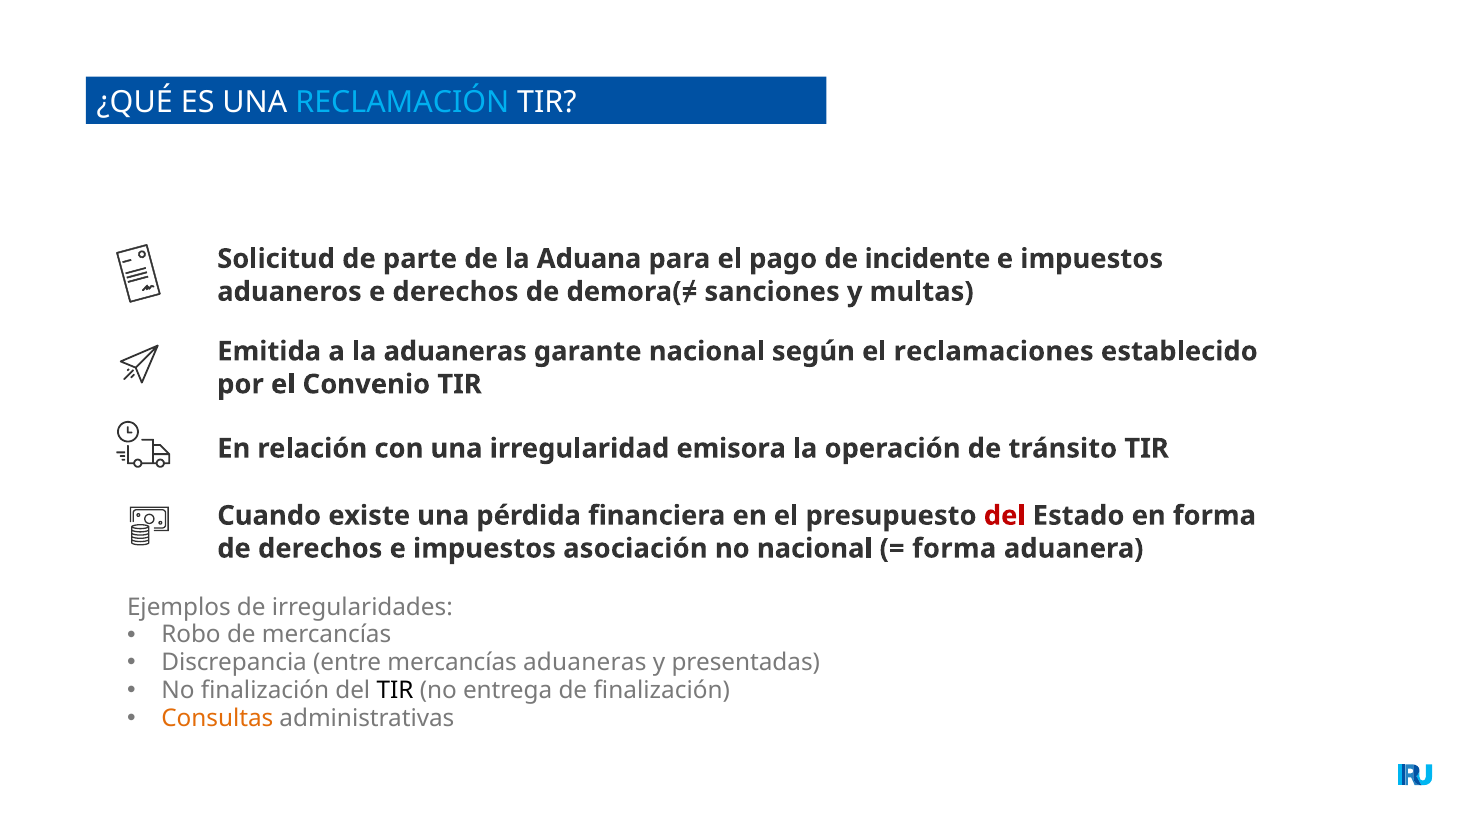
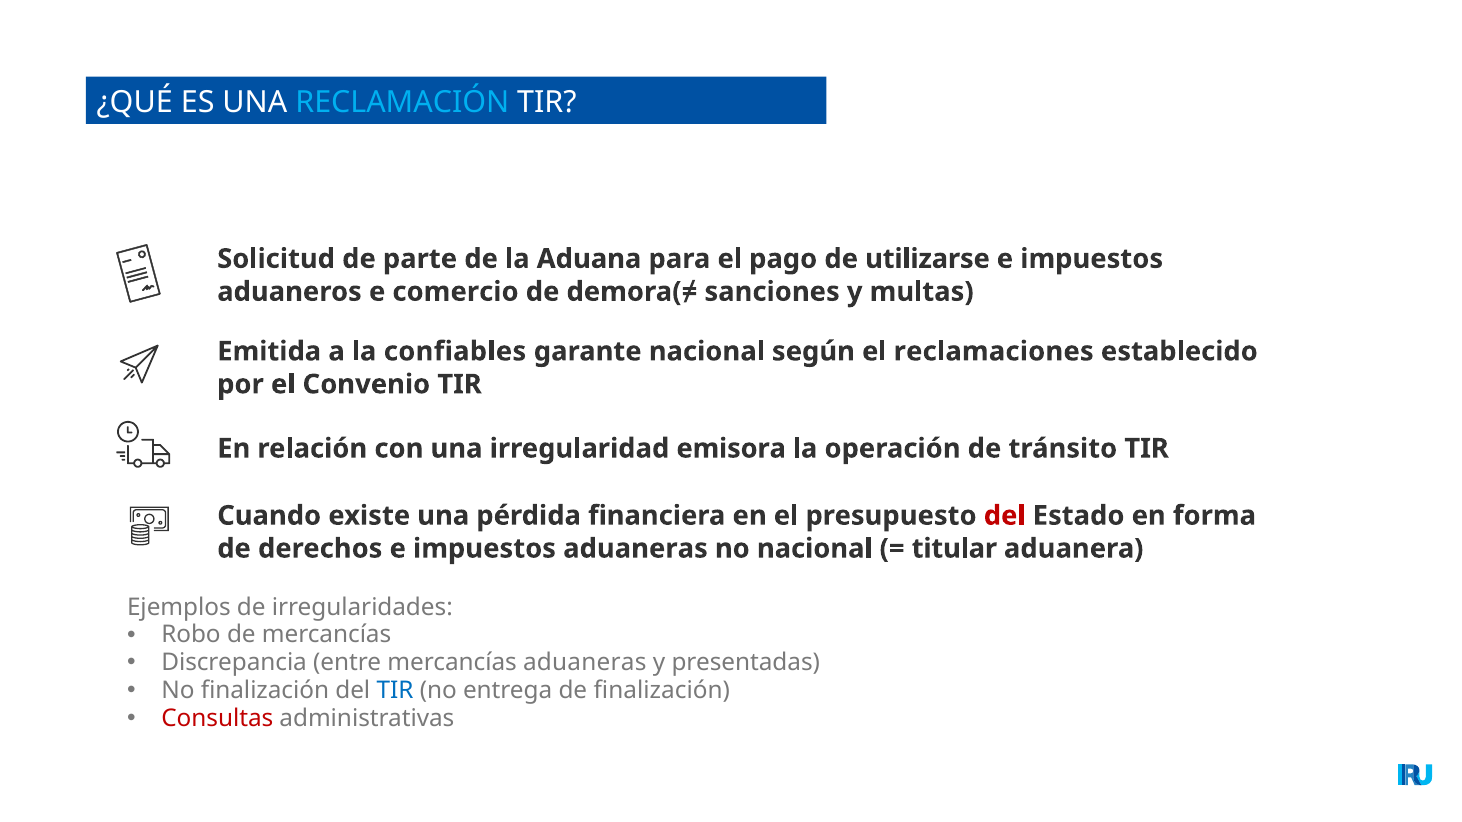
incidente: incidente -> utilizarse (927, 259)
e derechos: derechos -> comercio (456, 292)
la aduaneras: aduaneras -> confiables (455, 352)
impuestos asociación: asociación -> aduaneras (635, 549)
forma: forma -> titular (954, 549)
TIR colour: black -> blue (395, 691)
Consultas colour: orange -> red (217, 718)
